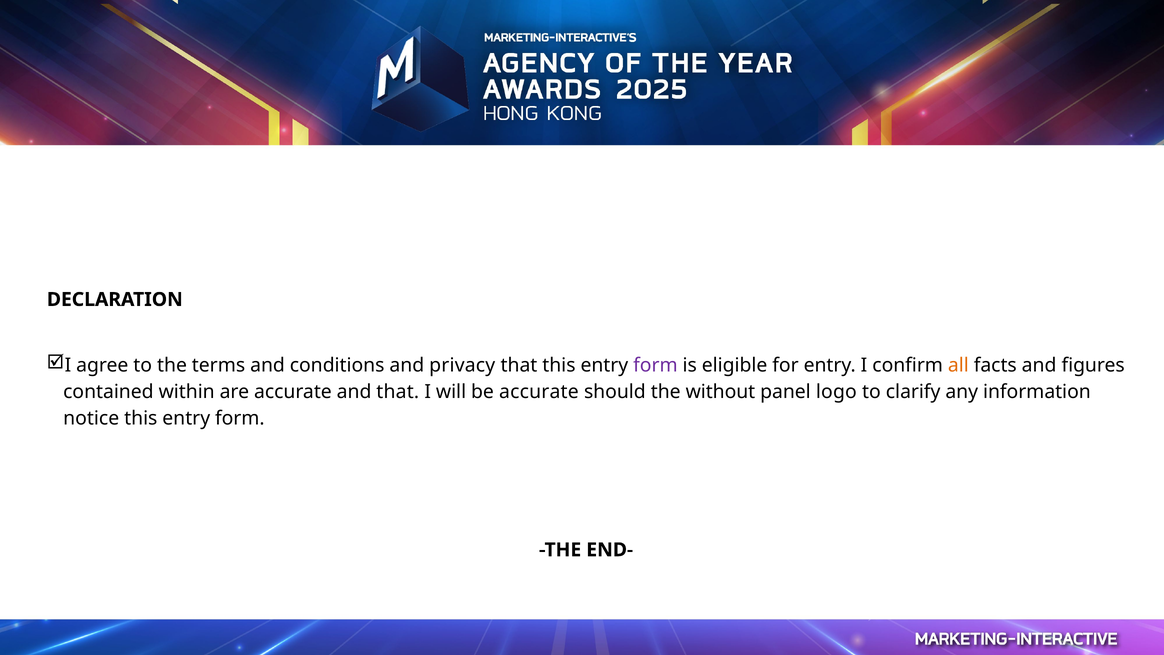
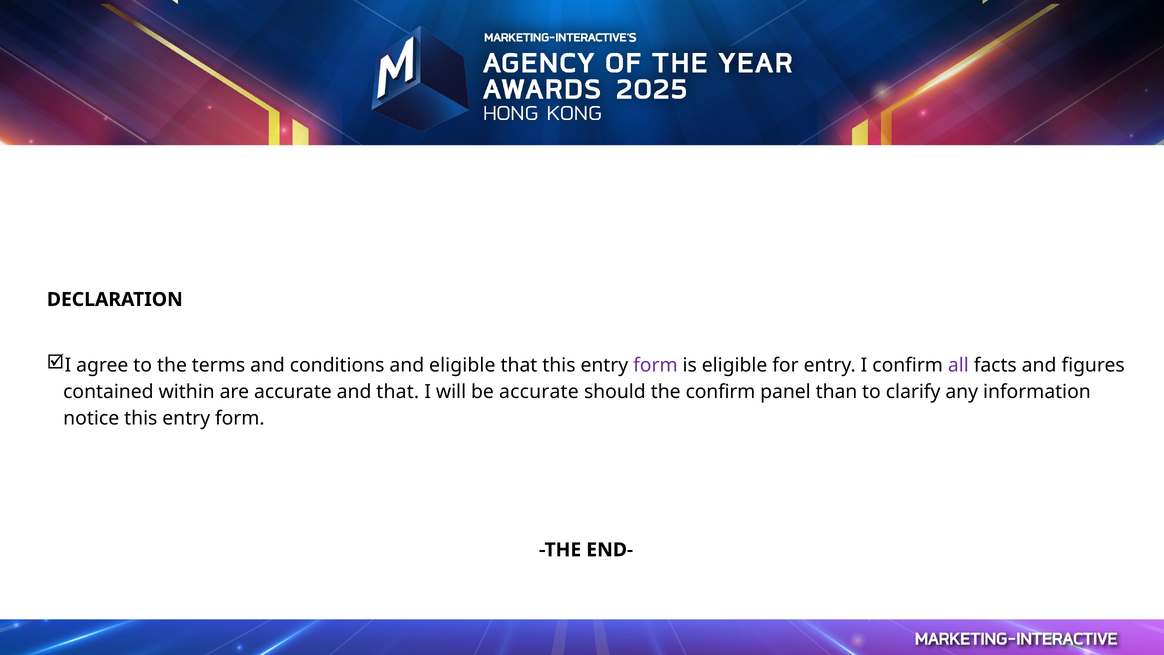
and privacy: privacy -> eligible (462, 365)
all colour: orange -> purple (958, 365)
the without: without -> confirm (721, 392)
logo: logo -> than (837, 392)
